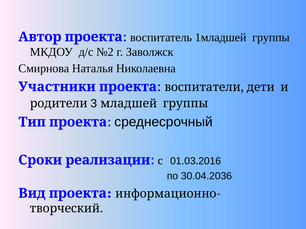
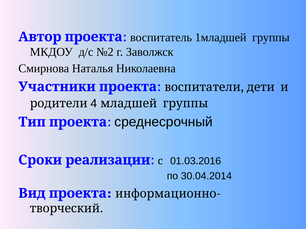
3: 3 -> 4 (94, 104)
30.04.2036: 30.04.2036 -> 30.04.2014 (206, 176)
